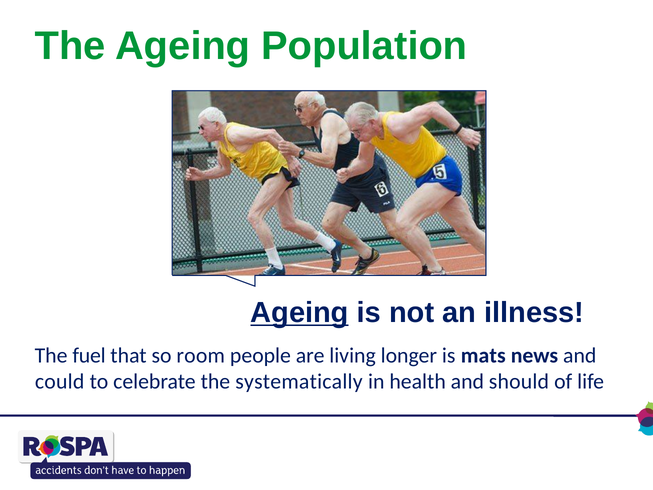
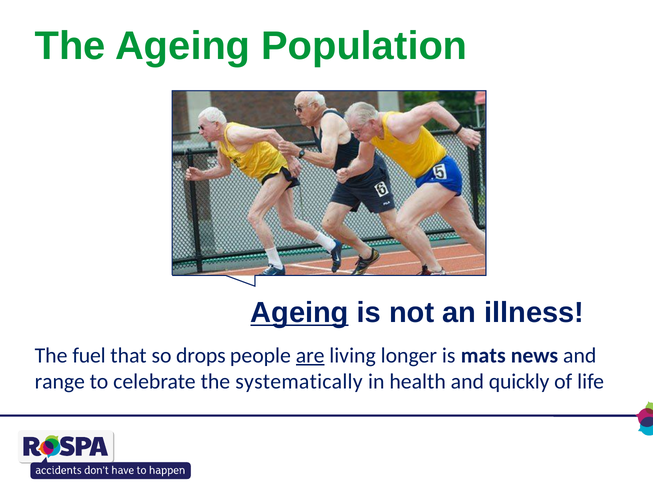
room: room -> drops (201, 355)
are underline: none -> present (310, 355)
could: could -> range (60, 381)
should: should -> quickly (519, 381)
